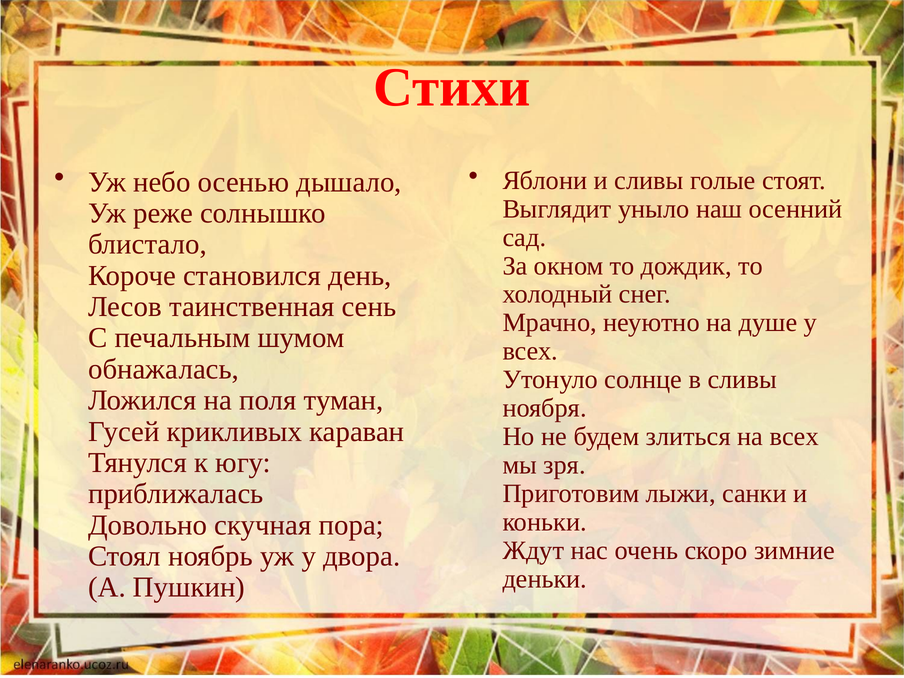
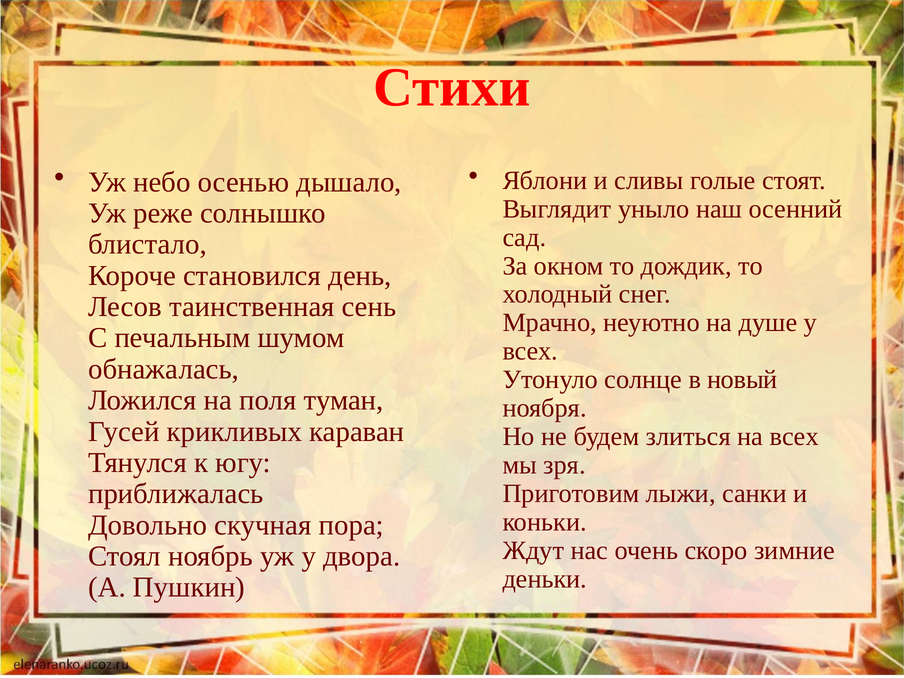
в сливы: сливы -> новый (742, 380)
